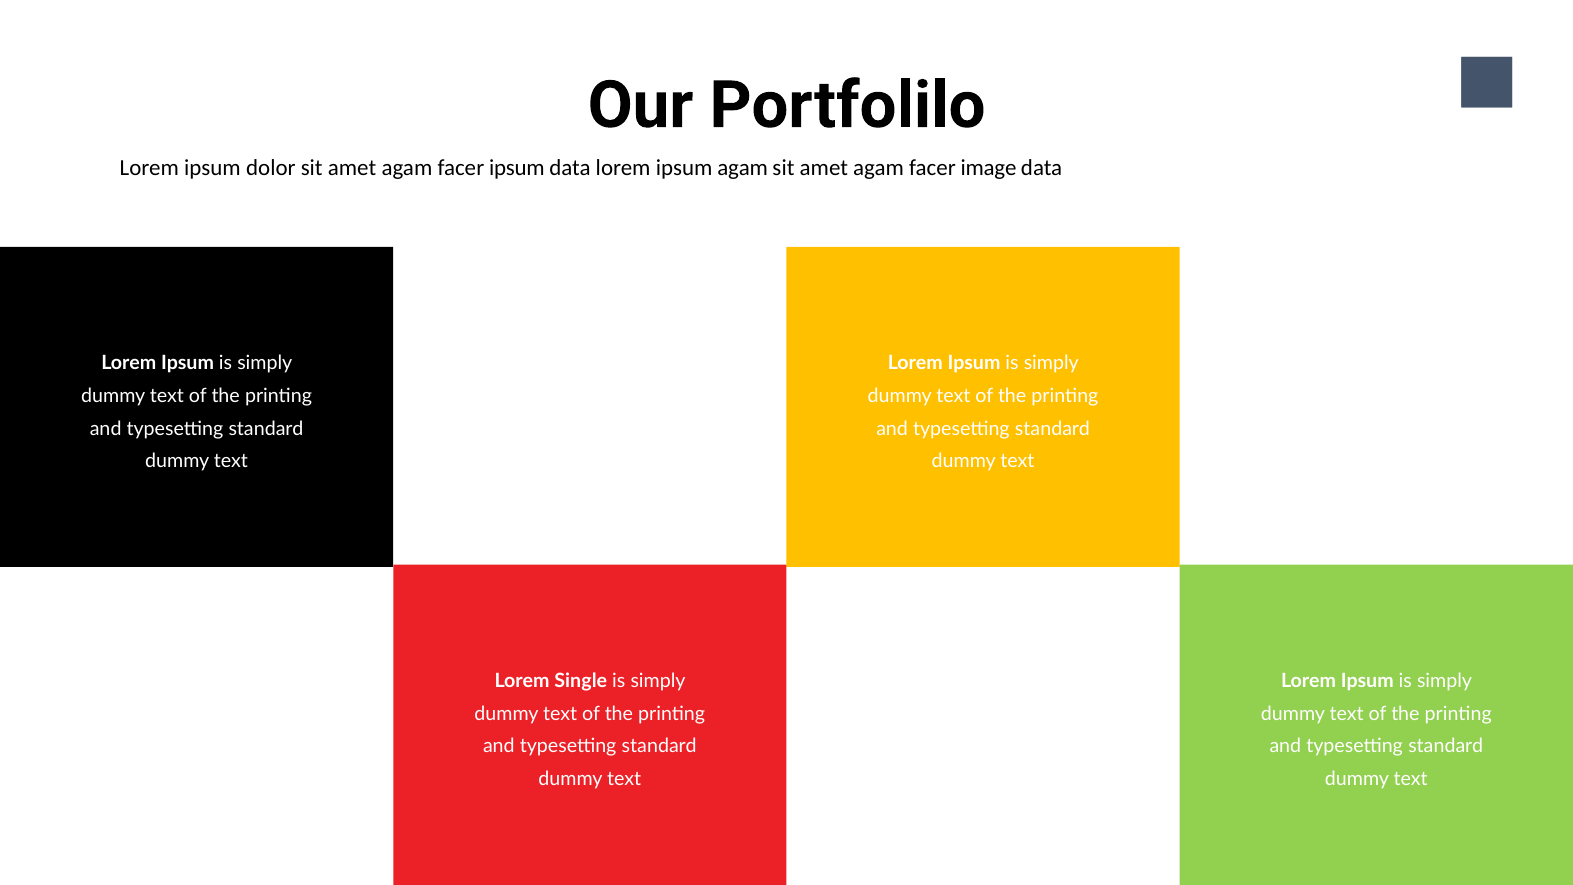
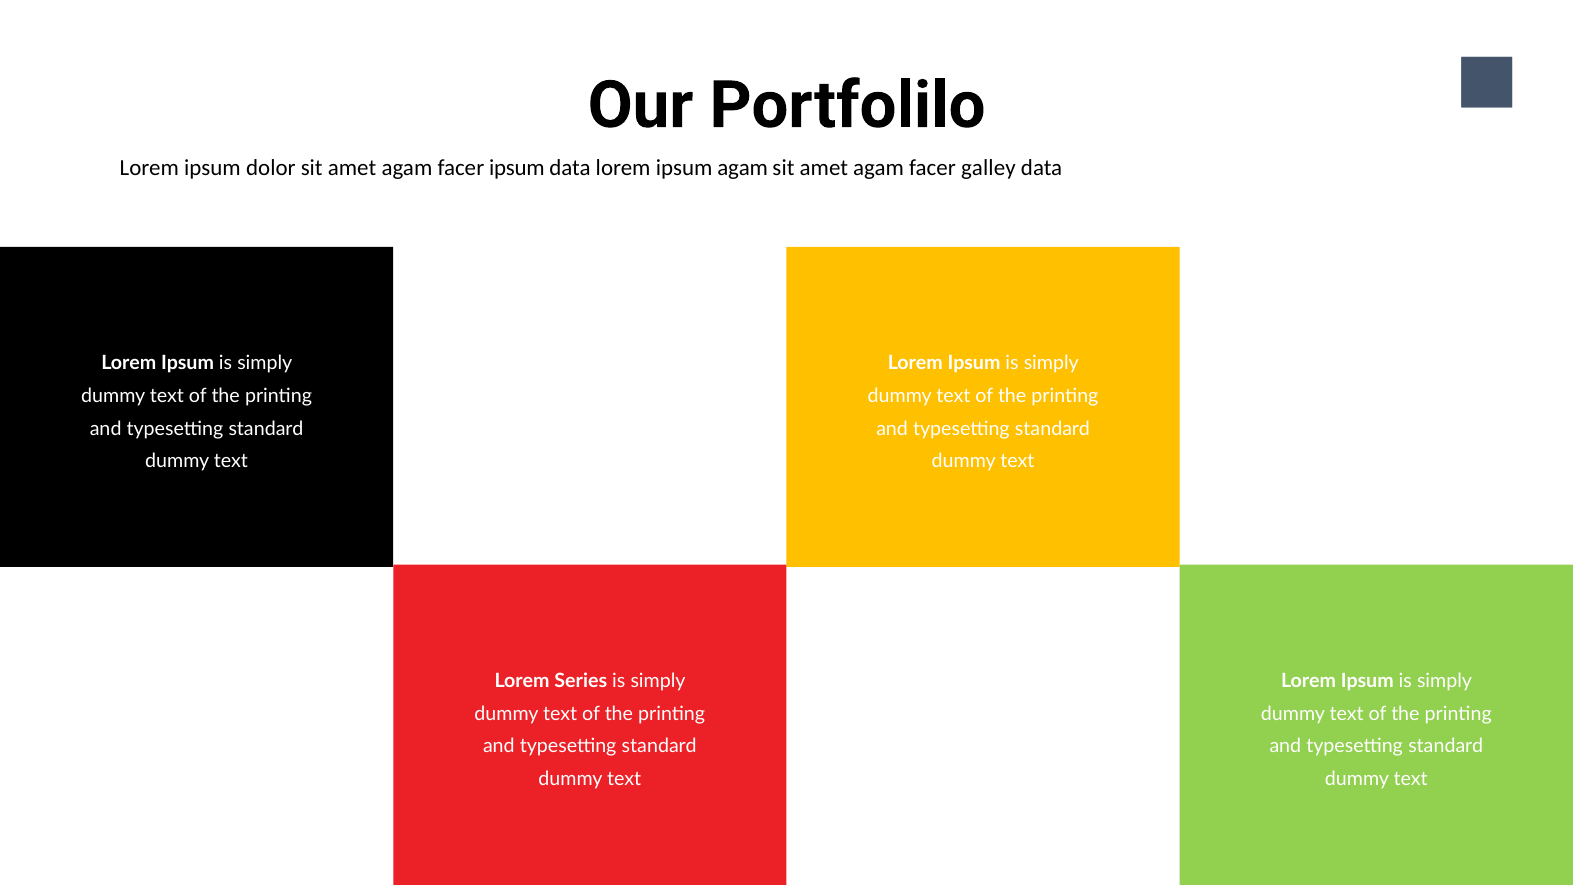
image: image -> galley (988, 168)
Single: Single -> Series (581, 681)
